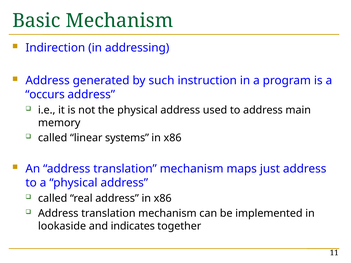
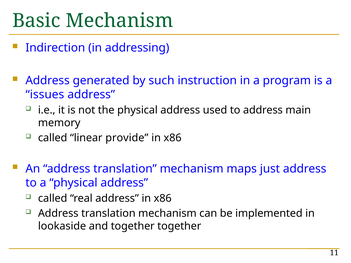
occurs: occurs -> issues (45, 95)
systems: systems -> provide (127, 138)
and indicates: indicates -> together (133, 226)
